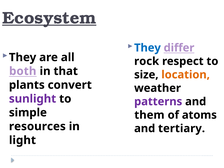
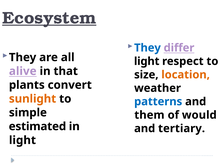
rock: rock -> light (147, 61)
both: both -> alive (23, 71)
sunlight colour: purple -> orange (33, 99)
patterns colour: purple -> blue (158, 102)
atoms: atoms -> would (199, 115)
resources: resources -> estimated (37, 126)
